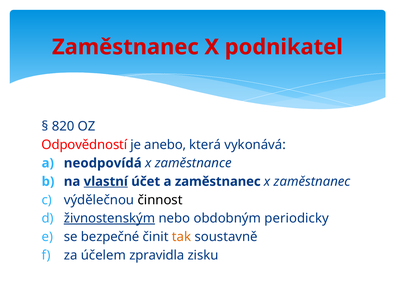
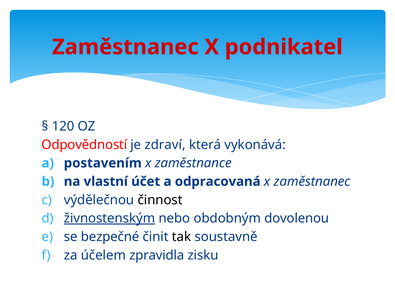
820: 820 -> 120 (63, 126)
anebo: anebo -> zdraví (165, 145)
neodpovídá: neodpovídá -> postavením (103, 163)
vlastní underline: present -> none (106, 182)
a zaměstnanec: zaměstnanec -> odpracovaná (218, 182)
periodicky: periodicky -> dovolenou (297, 219)
tak colour: orange -> black (182, 237)
